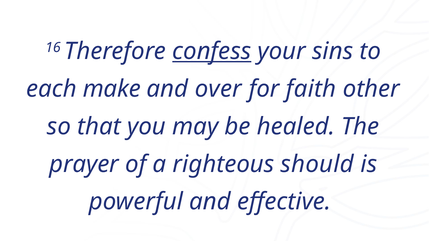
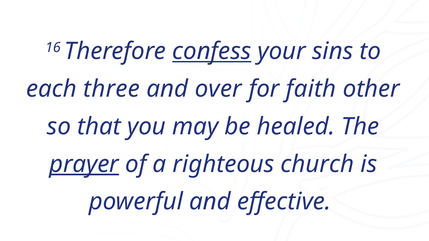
make: make -> three (112, 89)
prayer underline: none -> present (84, 164)
should: should -> church (317, 164)
